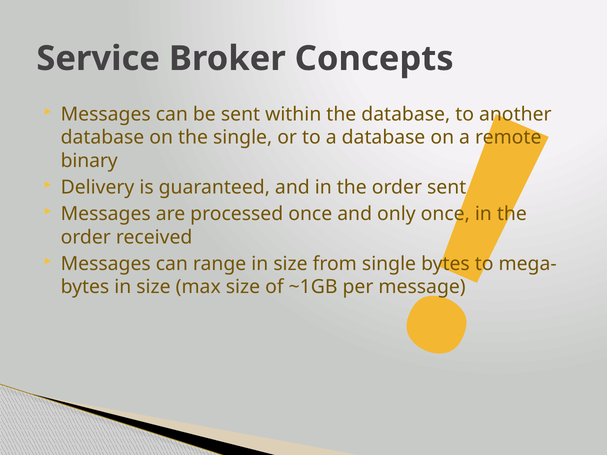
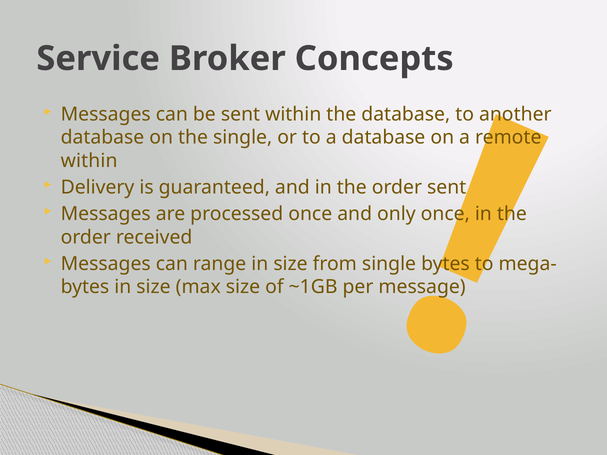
binary: binary -> within (89, 161)
